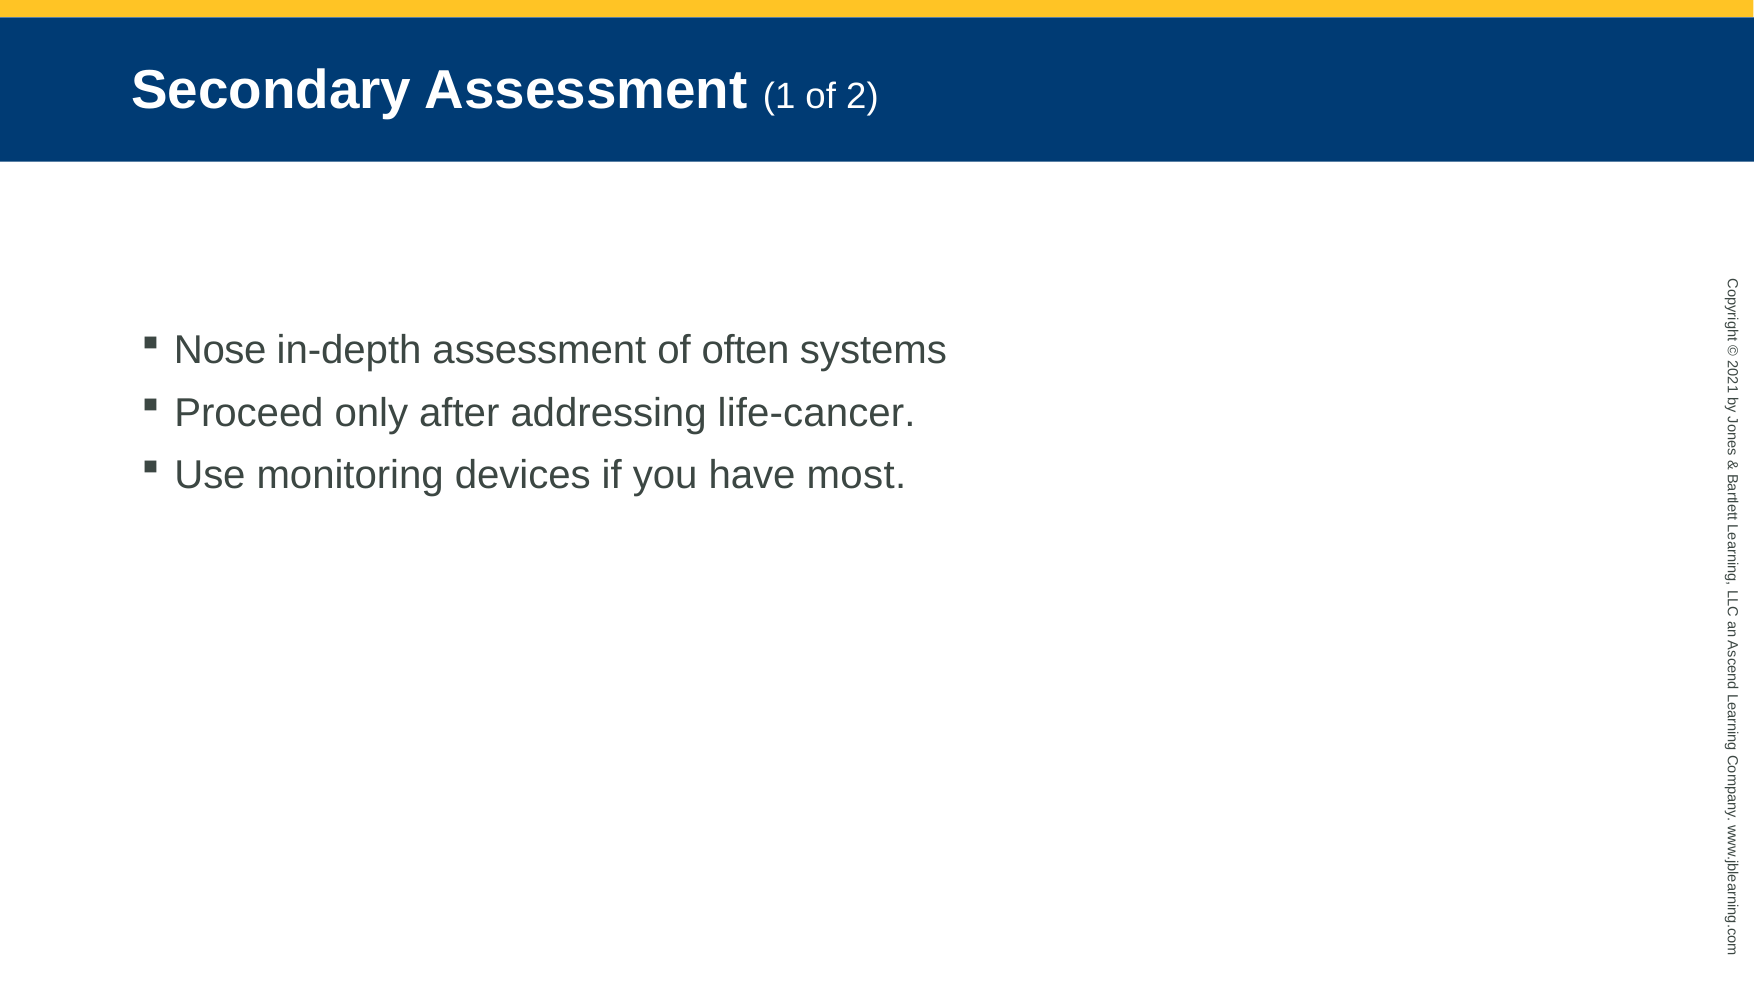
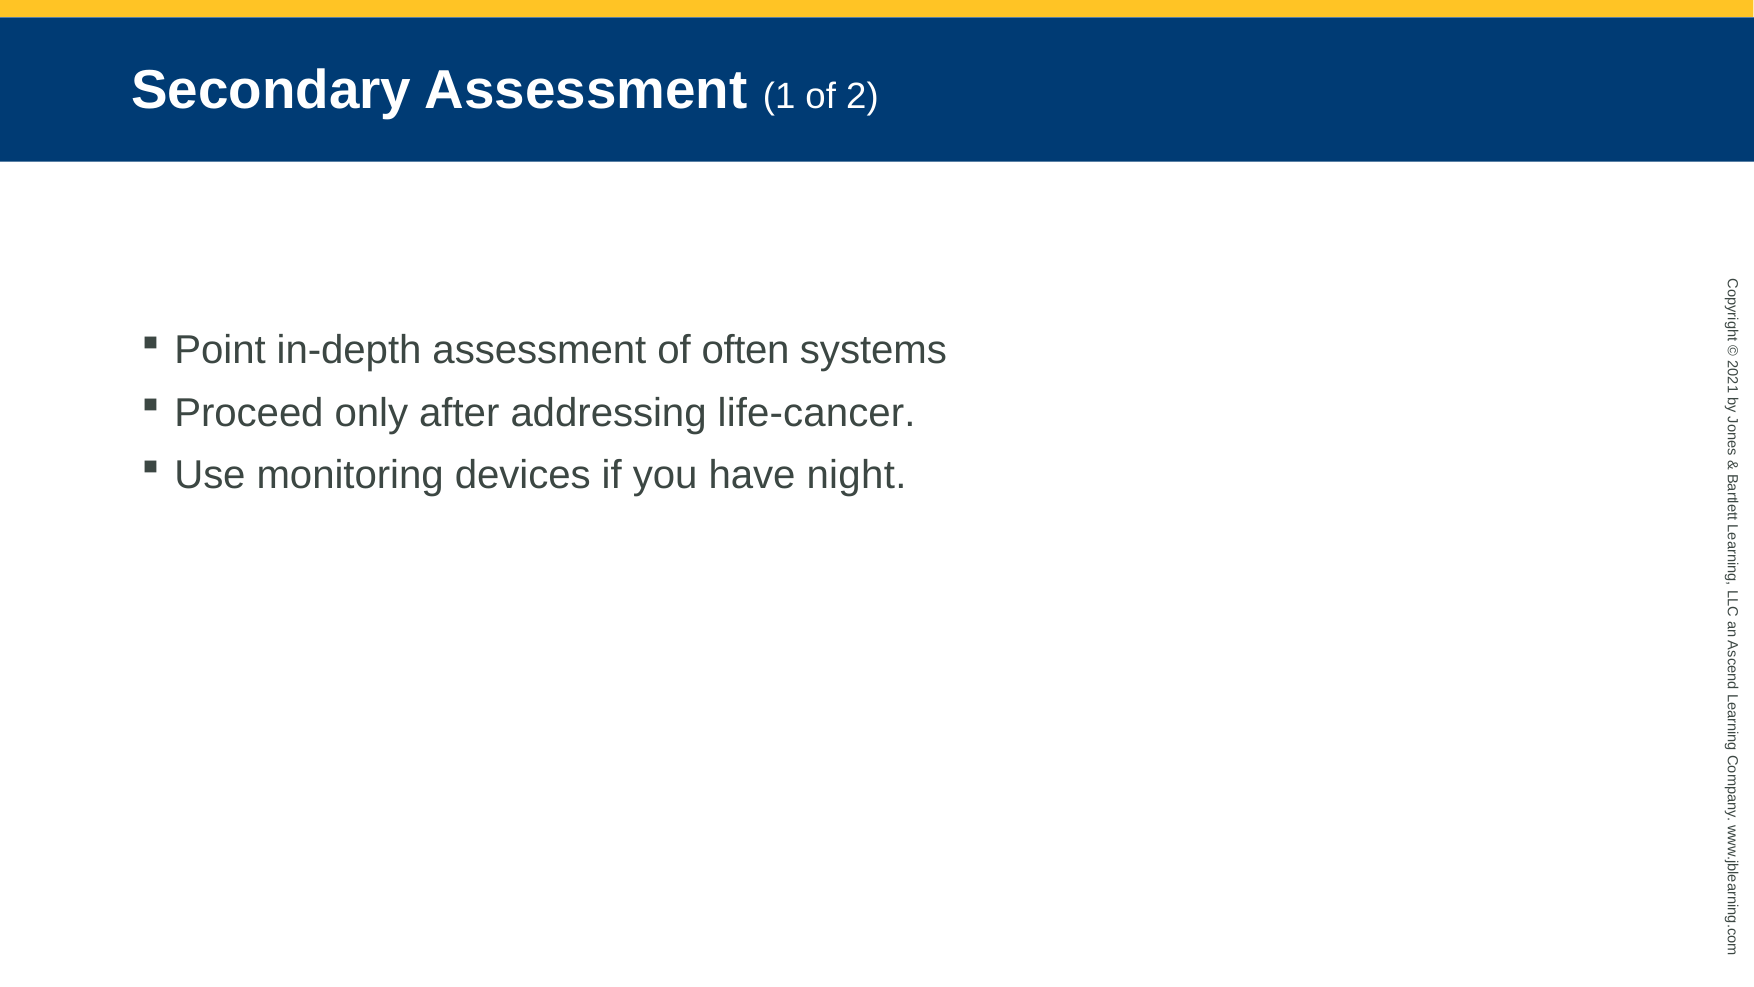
Nose: Nose -> Point (220, 351)
most: most -> night (856, 475)
